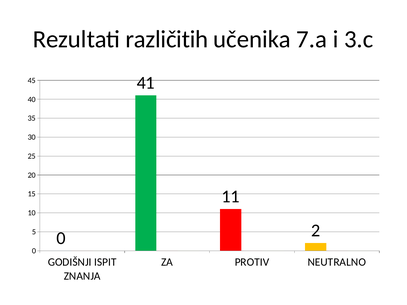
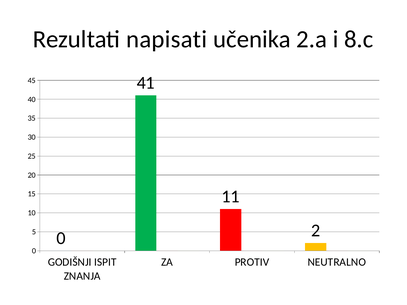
različitih: različitih -> napisati (167, 39)
7.a: 7.a -> 2.a (312, 39)
3.c: 3.c -> 8.c (359, 39)
